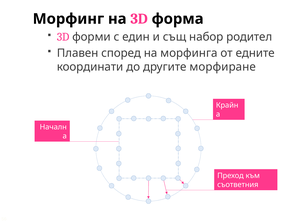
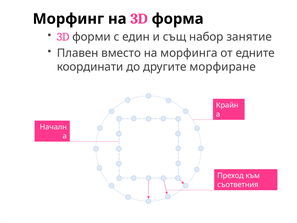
родител: родител -> занятие (249, 37)
според: според -> вместо (121, 53)
